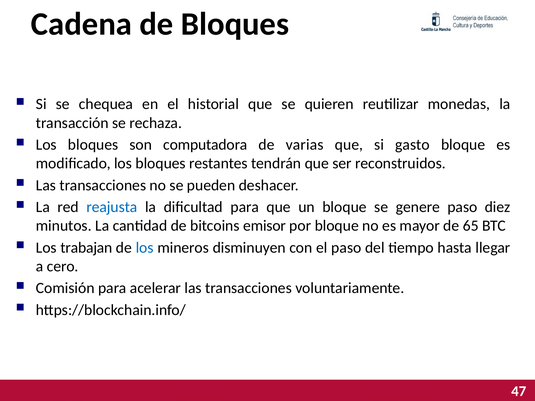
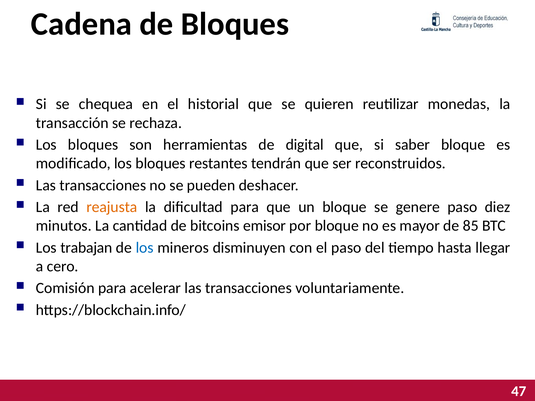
computadora: computadora -> herramientas (205, 145)
varias: varias -> digital (305, 145)
gasto: gasto -> saber (413, 145)
reajusta colour: blue -> orange (112, 207)
65: 65 -> 85 (471, 226)
